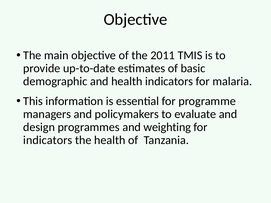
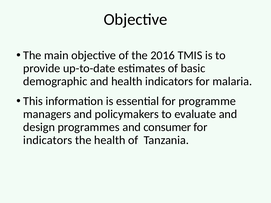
2011: 2011 -> 2016 (163, 55)
weighting: weighting -> consumer (167, 127)
